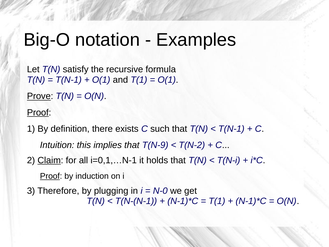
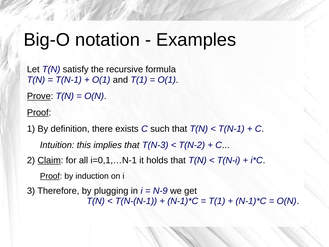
T(N-9: T(N-9 -> T(N-3 (155, 145)
N-0: N-0 -> N-9 (160, 191)
